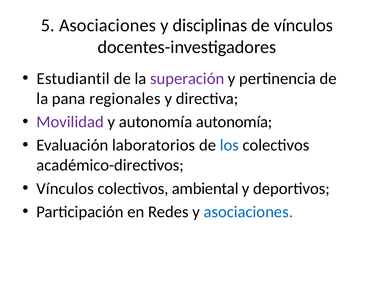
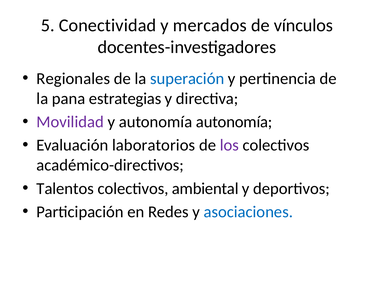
5 Asociaciones: Asociaciones -> Conectividad (107, 25)
disciplinas: disciplinas -> mercados (210, 25)
Estudiantil: Estudiantil -> Regionales (73, 78)
superación colour: purple -> blue (187, 78)
regionales: regionales -> estrategias (125, 98)
los colour: blue -> purple (229, 145)
Vínculos: Vínculos -> Talentos (65, 188)
